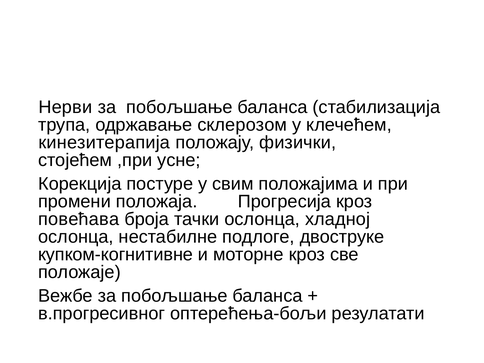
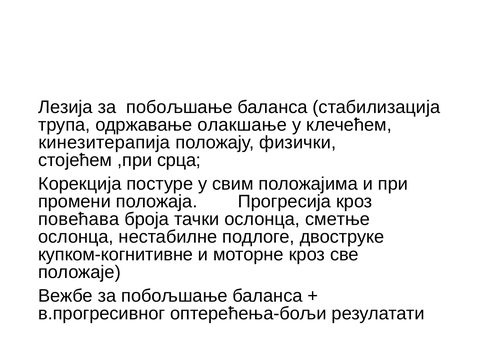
Нерви: Нерви -> Лезија (65, 107)
склерозом: склерозом -> олакшање (242, 125)
усне: усне -> срца (179, 160)
хладној: хладној -> сметње (338, 219)
